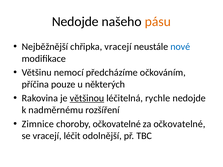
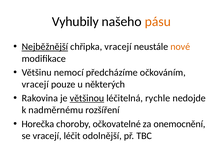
Nedojde: Nedojde -> Vyhubily (75, 22)
Nejběžnější underline: none -> present (45, 47)
nové colour: blue -> orange (180, 47)
příčina: příčina -> vracejí (35, 84)
Zimnice: Zimnice -> Horečka (38, 124)
za očkovatelné: očkovatelné -> onemocnění (179, 124)
